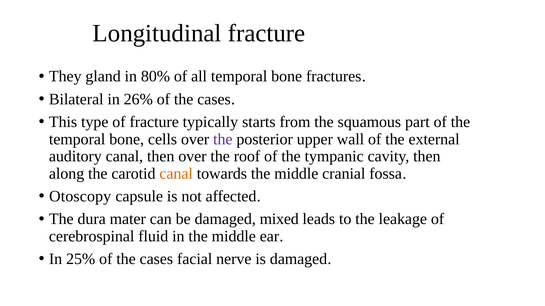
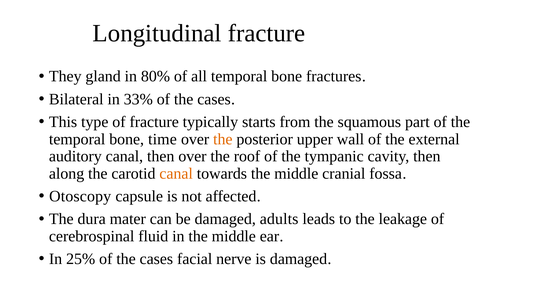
26%: 26% -> 33% (138, 99)
cells: cells -> time (162, 139)
the colour: purple -> orange (223, 139)
mixed: mixed -> adults (279, 219)
